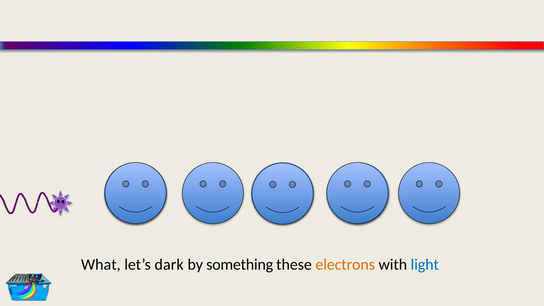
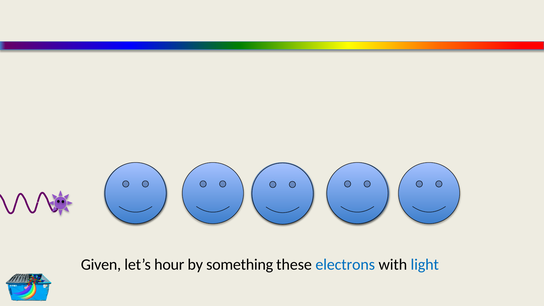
What: What -> Given (101, 265)
dark: dark -> hour (169, 265)
electrons colour: orange -> blue (345, 265)
